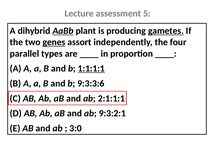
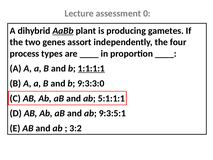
5: 5 -> 0 (147, 13)
gametes underline: present -> none (166, 31)
genes underline: present -> none (54, 42)
parallel: parallel -> process (25, 53)
9:3:3:6: 9:3:3:6 -> 9:3:3:0 (91, 83)
2:1:1:1: 2:1:1:1 -> 5:1:1:1 (111, 98)
9:3:2:1: 9:3:2:1 -> 9:3:5:1 (112, 113)
3:0: 3:0 -> 3:2 (76, 128)
